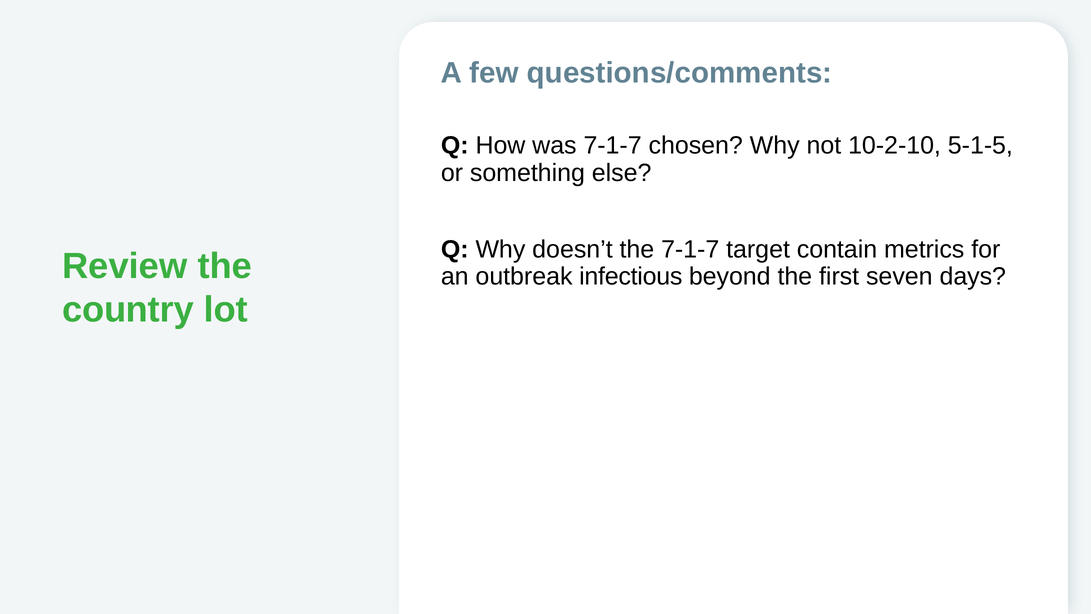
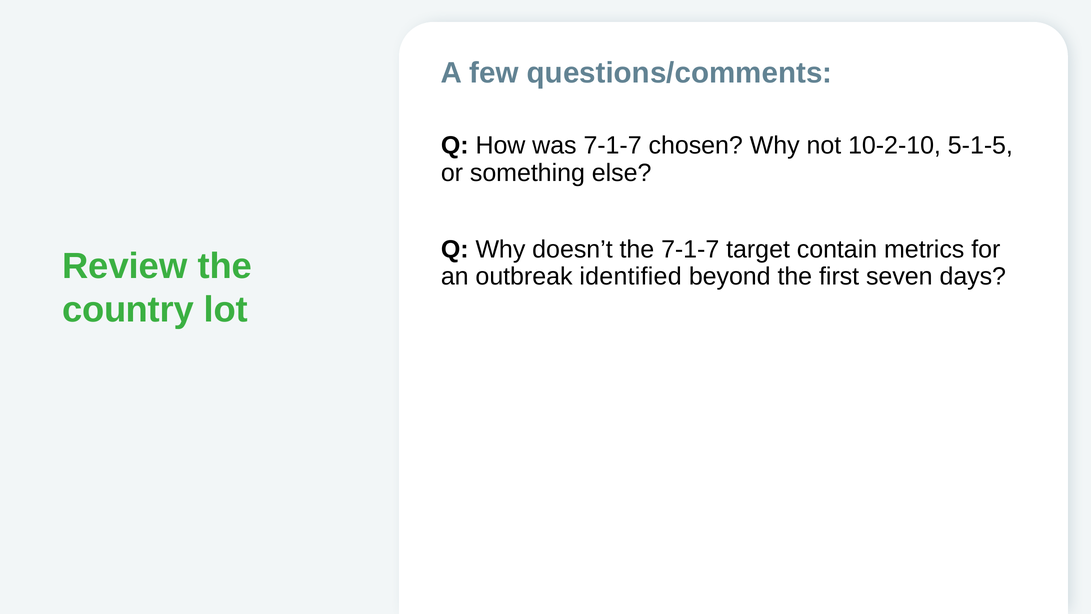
infectious: infectious -> identified (631, 276)
